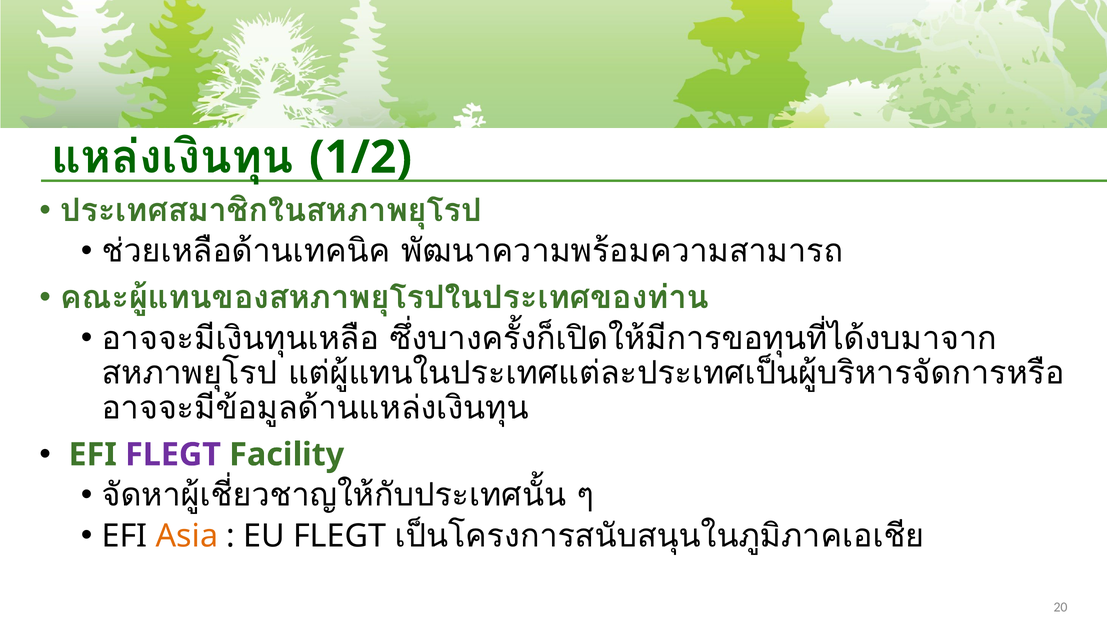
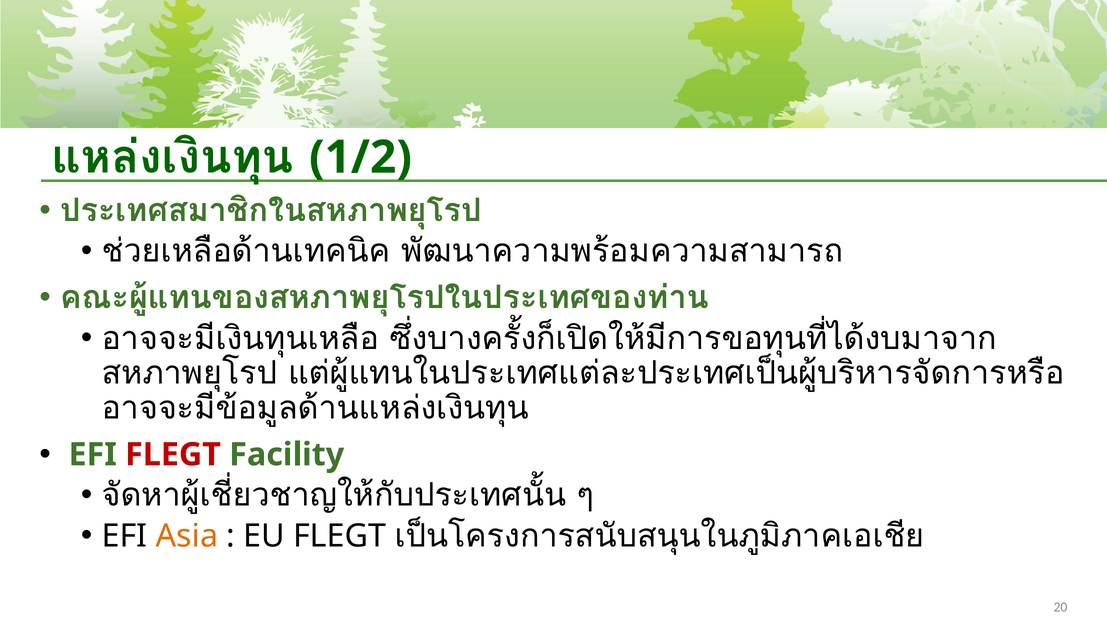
FLEGT colour: purple -> red (173, 454)
